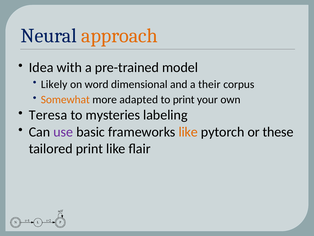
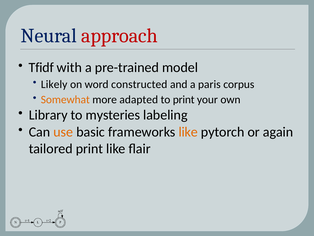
approach colour: orange -> red (119, 36)
Idea: Idea -> Tfidf (41, 67)
dimensional: dimensional -> constructed (139, 84)
their: their -> paris (209, 84)
Teresa: Teresa -> Library (48, 115)
use colour: purple -> orange (63, 132)
these: these -> again (278, 132)
